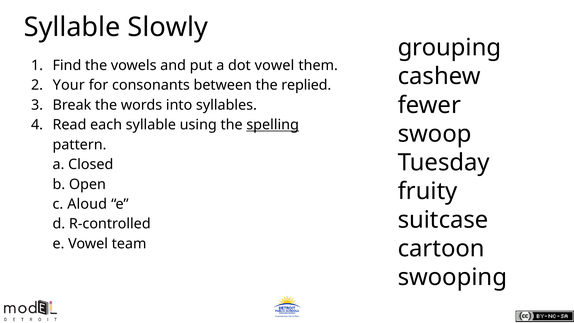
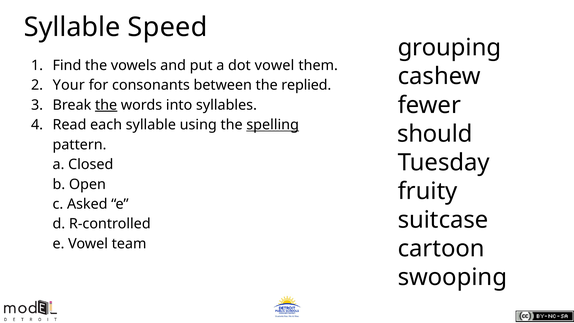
Slowly: Slowly -> Speed (168, 27)
the underline: none -> present (106, 105)
swoop: swoop -> should (435, 134)
Aloud: Aloud -> Asked (87, 204)
